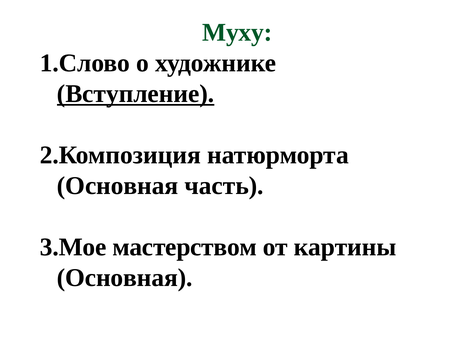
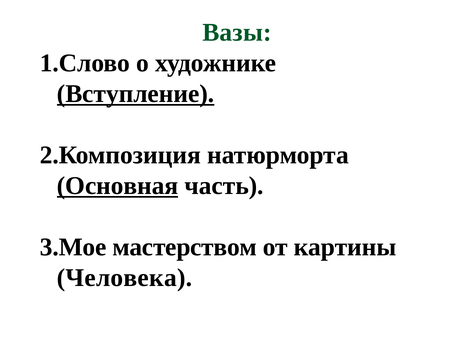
Муху: Муху -> Вазы (237, 32)
Основная underline: none -> present (118, 185)
Основная: Основная -> Человека (125, 277)
